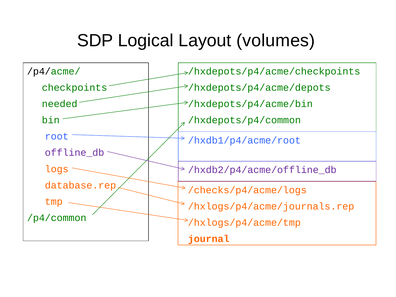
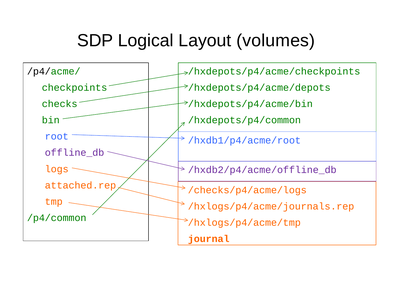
needed: needed -> checks (60, 104)
database.rep: database.rep -> attached.rep (80, 185)
